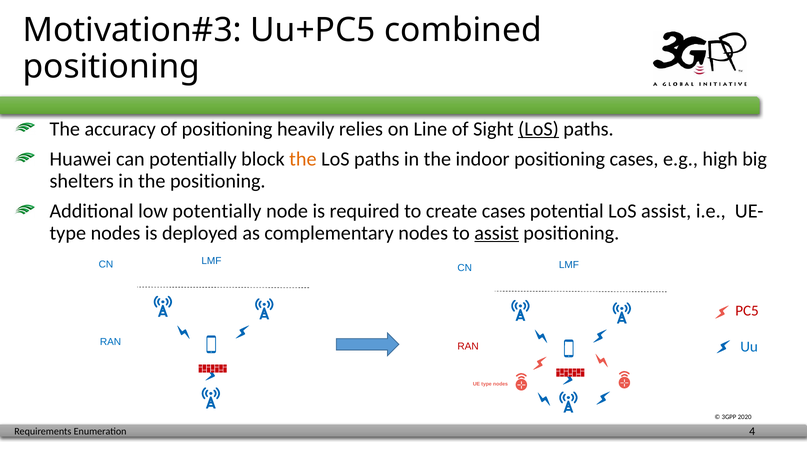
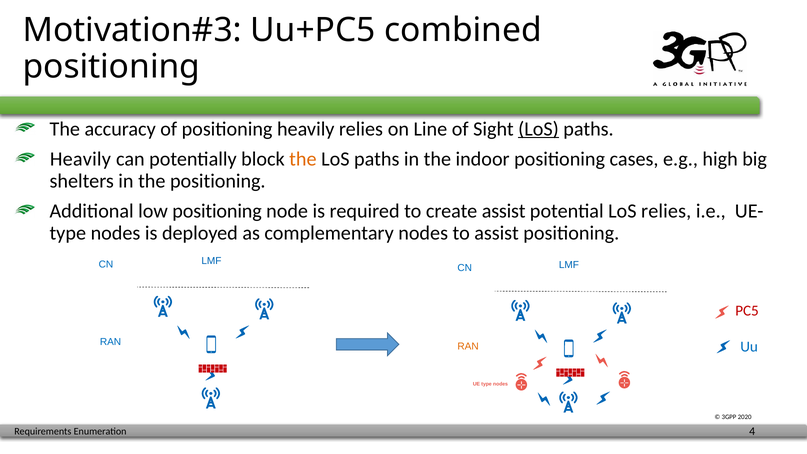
Huawei: Huawei -> Heavily (80, 159)
low potentially: potentially -> positioning (217, 211)
create cases: cases -> assist (504, 211)
LoS assist: assist -> relies (666, 211)
assist underline: present -> none (497, 233)
RAN colour: red -> orange (468, 346)
